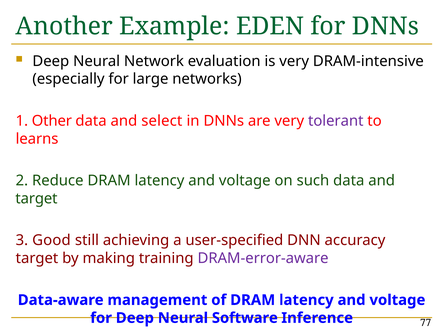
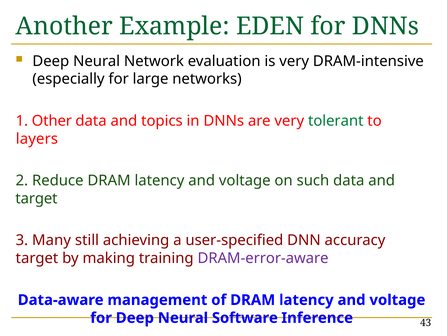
select: select -> topics (162, 121)
tolerant colour: purple -> green (336, 121)
learns: learns -> layers (37, 138)
Good: Good -> Many (52, 240)
77: 77 -> 43 (426, 322)
